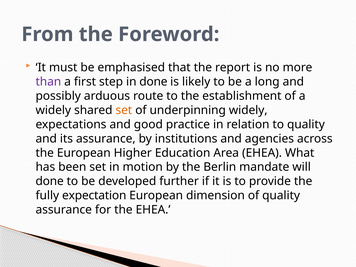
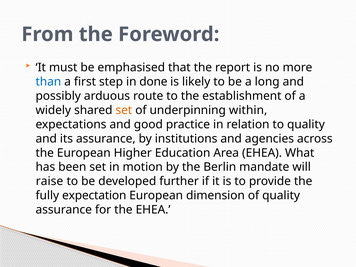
than colour: purple -> blue (48, 82)
underpinning widely: widely -> within (248, 110)
done: done -> raise (50, 181)
